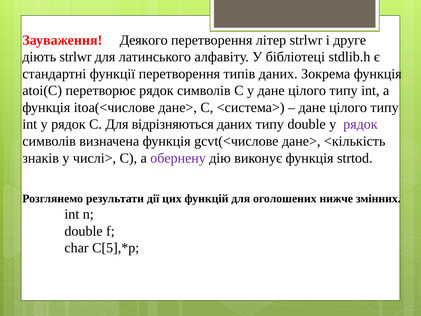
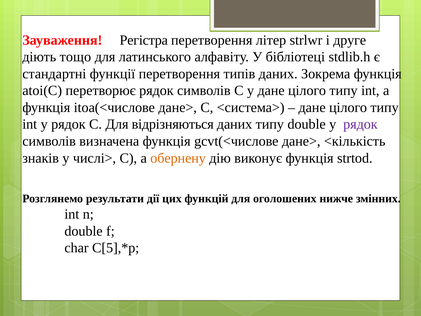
Деякого: Деякого -> Регістра (144, 40)
діють strlwr: strlwr -> тощо (75, 57)
обернену colour: purple -> orange (178, 158)
